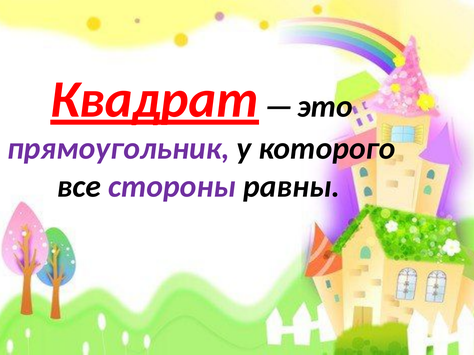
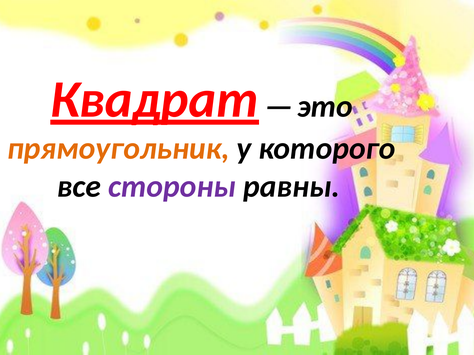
прямоугольник colour: purple -> orange (118, 149)
